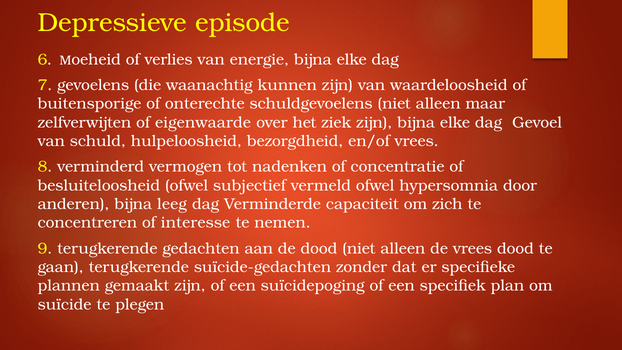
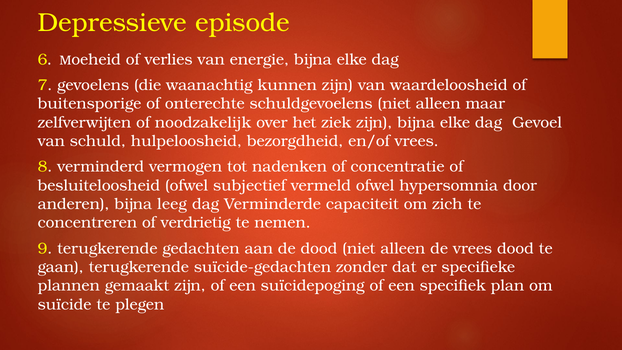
eigenwaarde: eigenwaarde -> noodzakelijk (203, 122)
interesse: interesse -> verdrietig (196, 223)
